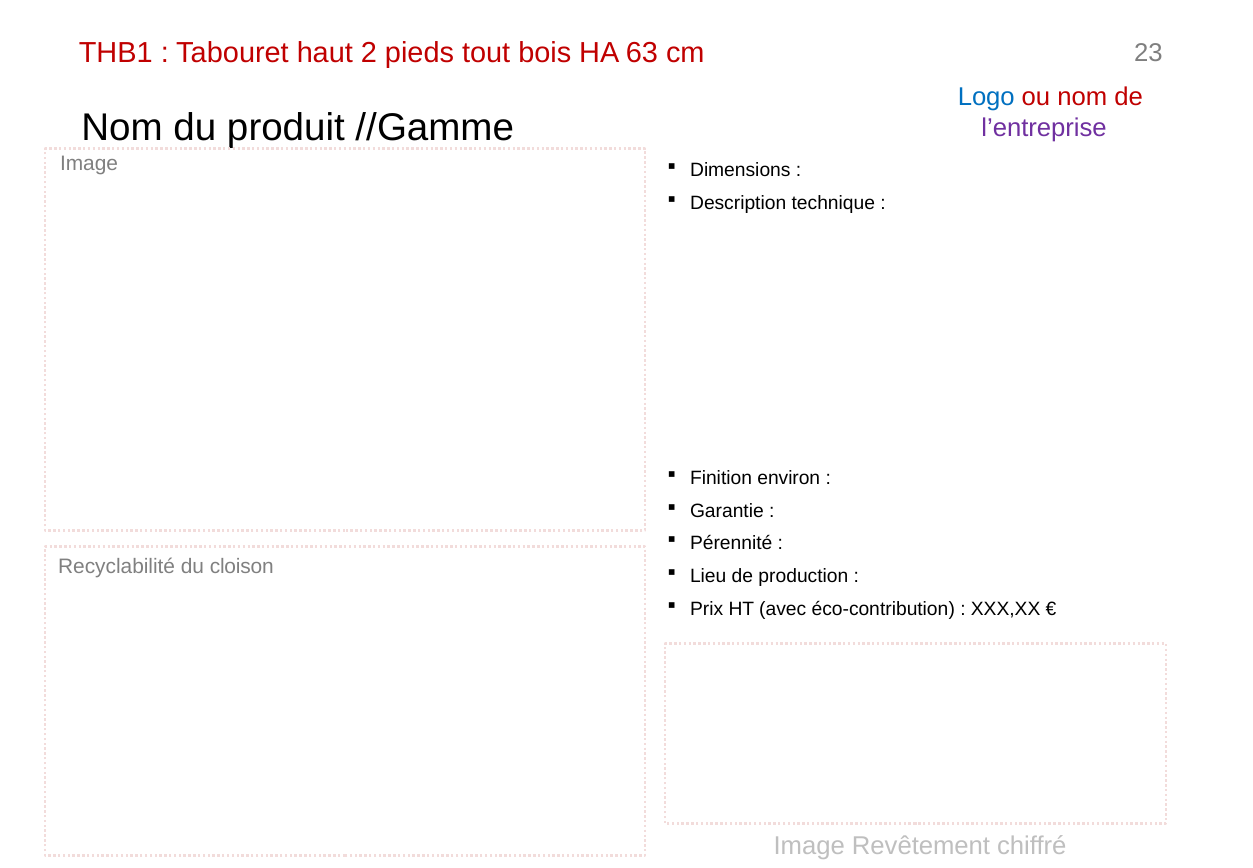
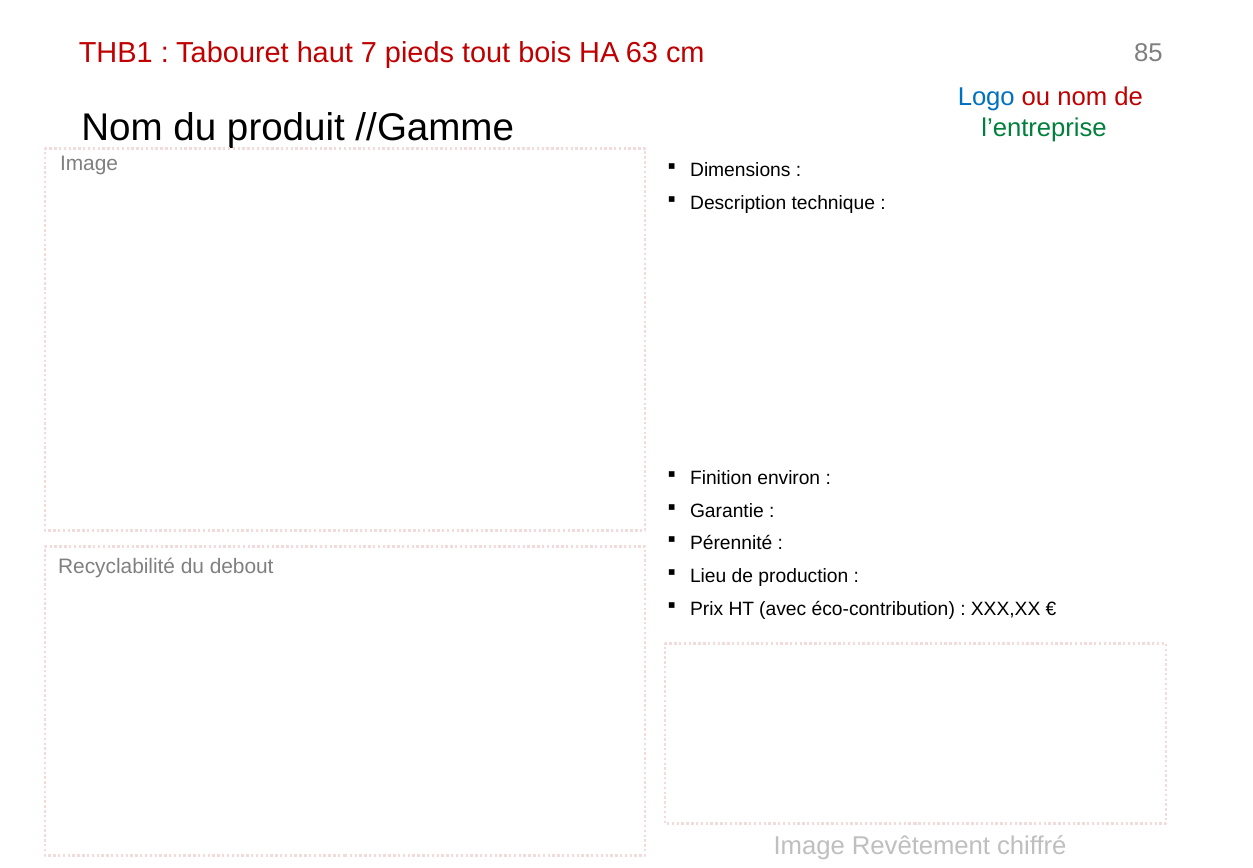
2: 2 -> 7 (369, 53)
23: 23 -> 85 (1148, 53)
l’entreprise colour: purple -> green (1044, 128)
cloison: cloison -> debout (242, 567)
